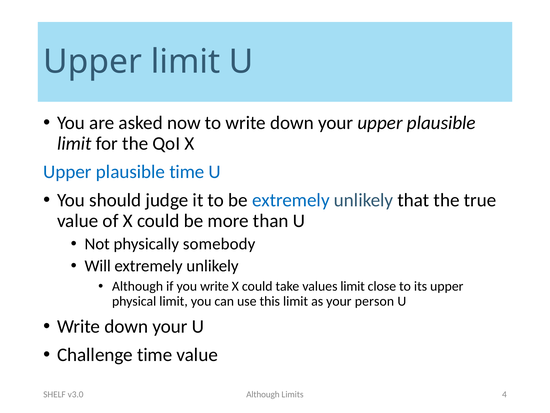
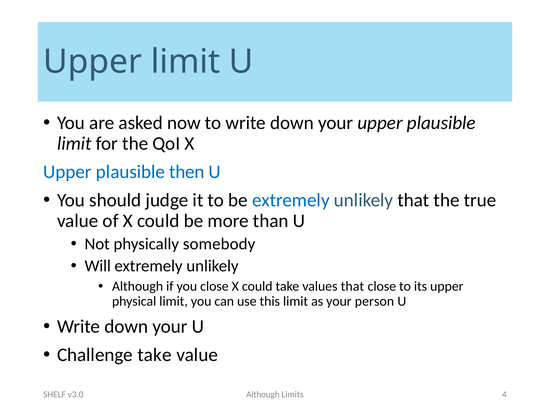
plausible time: time -> then (187, 172)
you write: write -> close (214, 286)
values limit: limit -> that (352, 286)
Challenge time: time -> take (155, 354)
